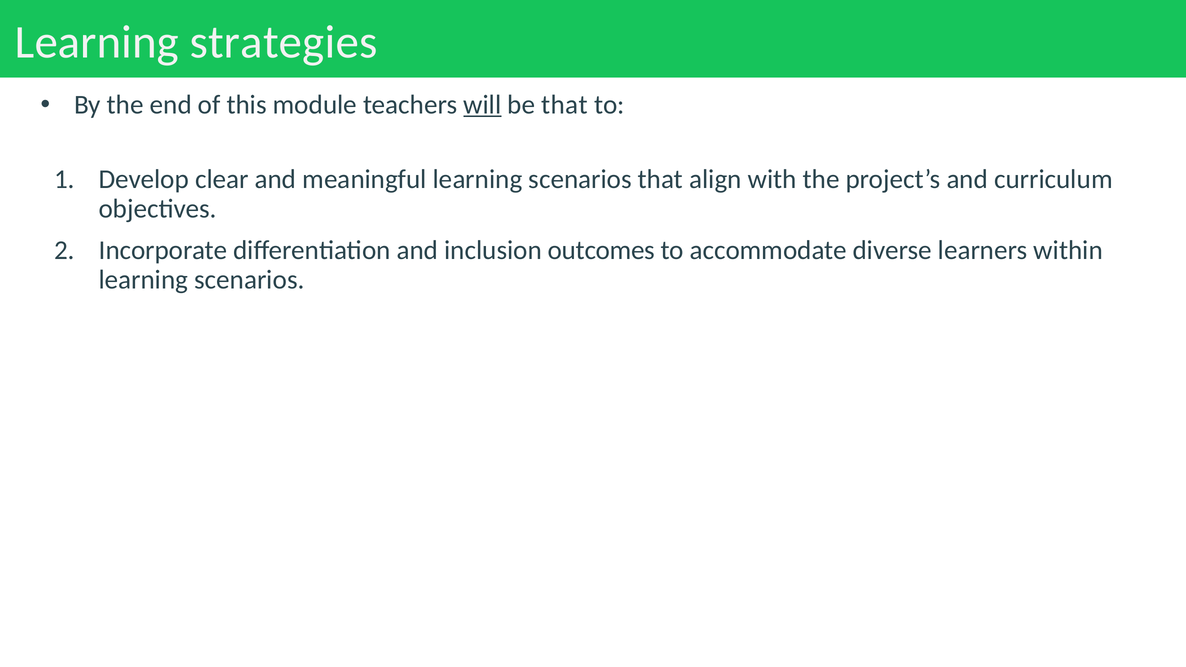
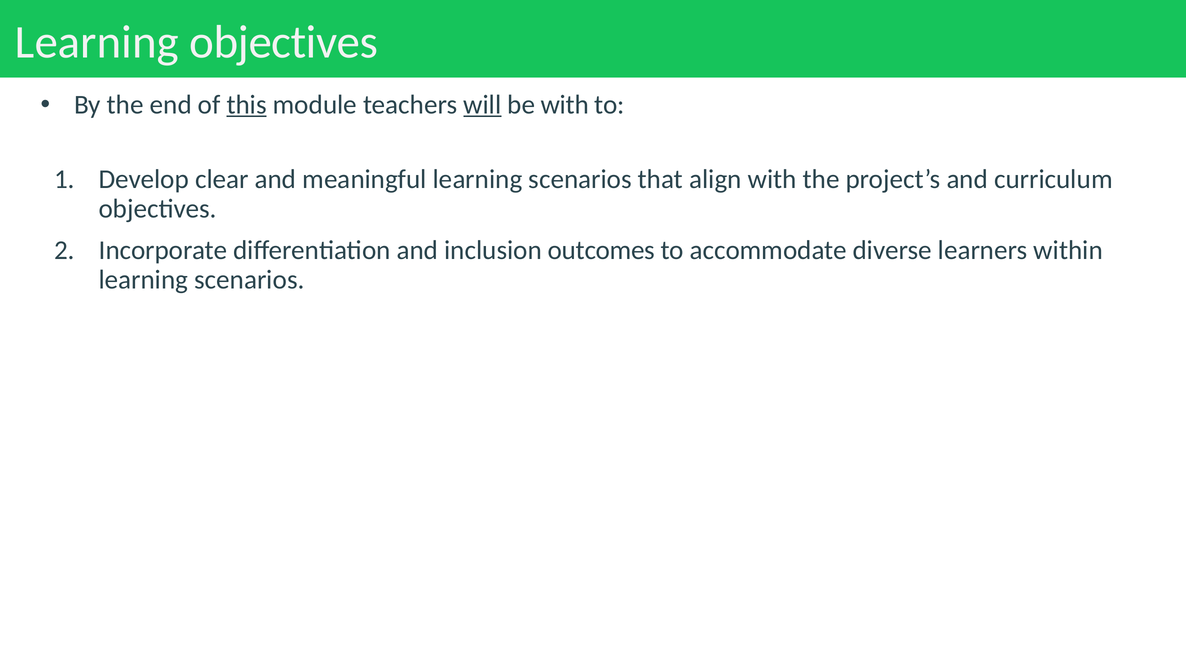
Learning strategies: strategies -> objectives (284, 42)
this underline: none -> present (247, 105)
be that: that -> with (565, 105)
